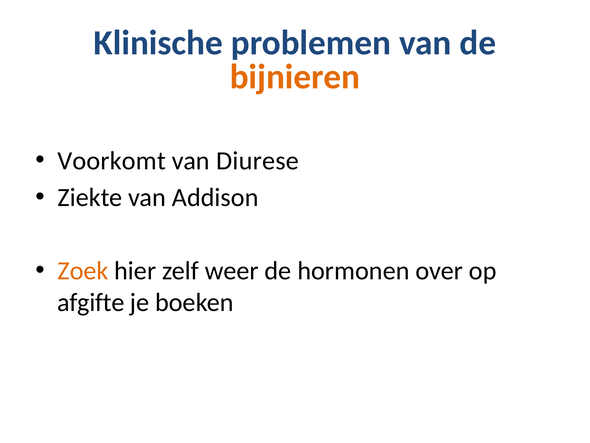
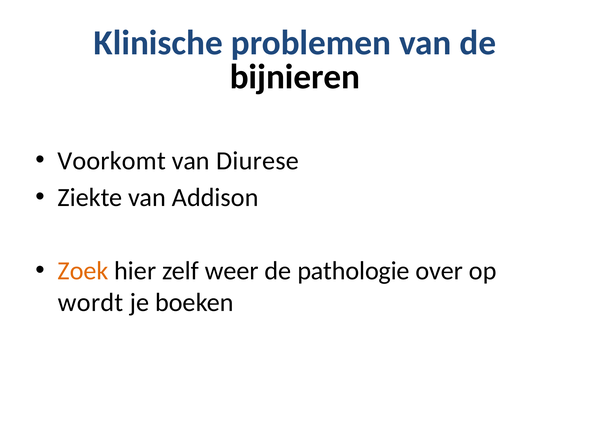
bijnieren colour: orange -> black (295, 77)
hormonen: hormonen -> pathologie (354, 271)
afgifte: afgifte -> wordt (91, 302)
